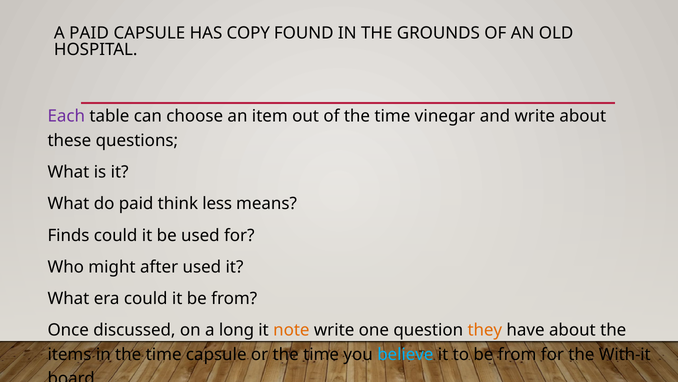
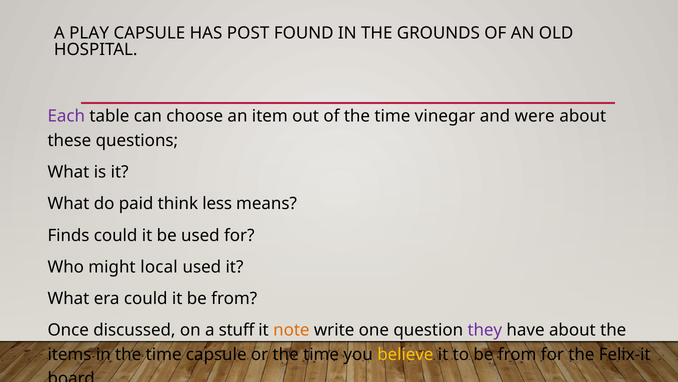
A PAID: PAID -> PLAY (89, 33)
COPY: COPY -> POST (248, 33)
and write: write -> were (535, 116)
after: after -> local (159, 266)
long: long -> stuff (237, 329)
they colour: orange -> purple (485, 329)
believe colour: light blue -> yellow (405, 354)
With-it: With-it -> Felix-it (625, 354)
